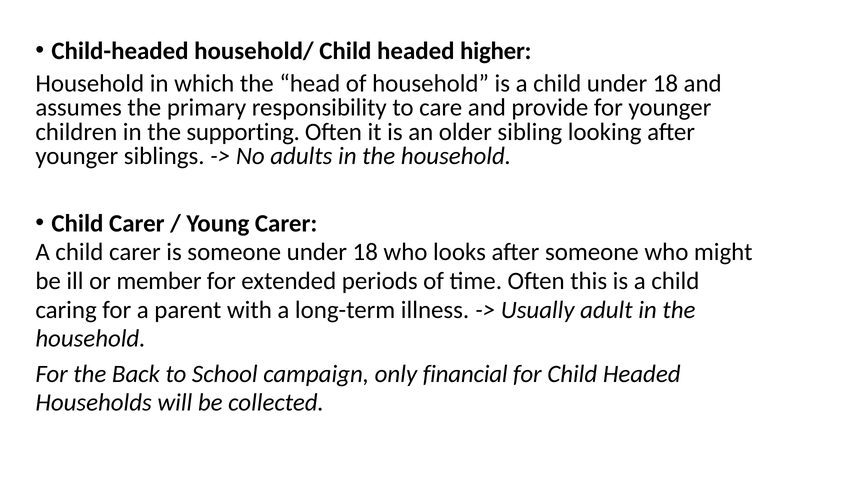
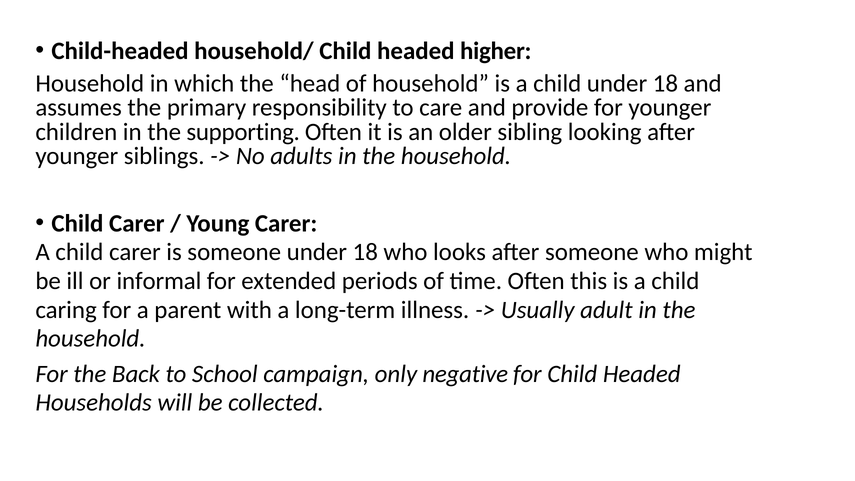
member: member -> informal (159, 281)
financial: financial -> negative (465, 374)
